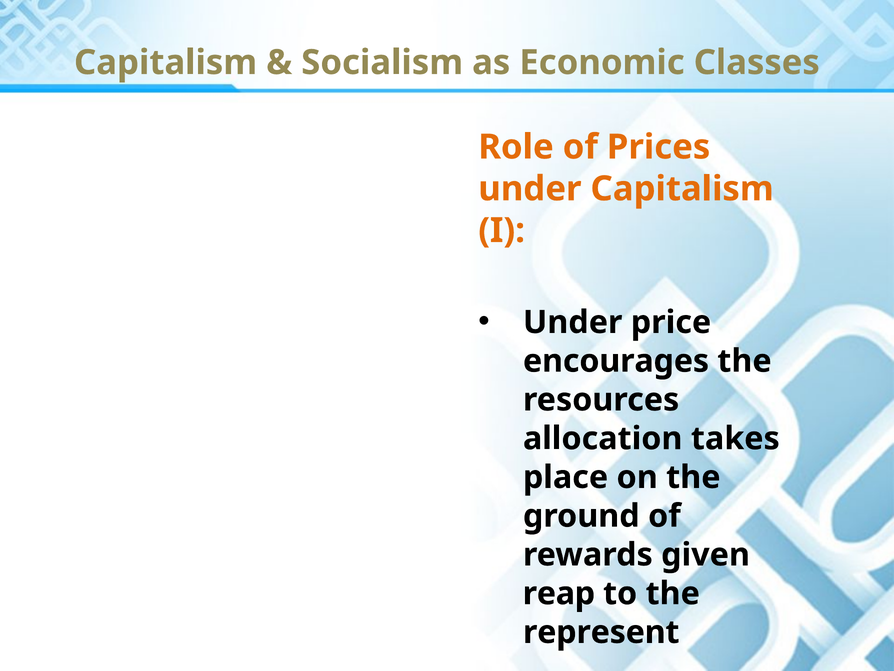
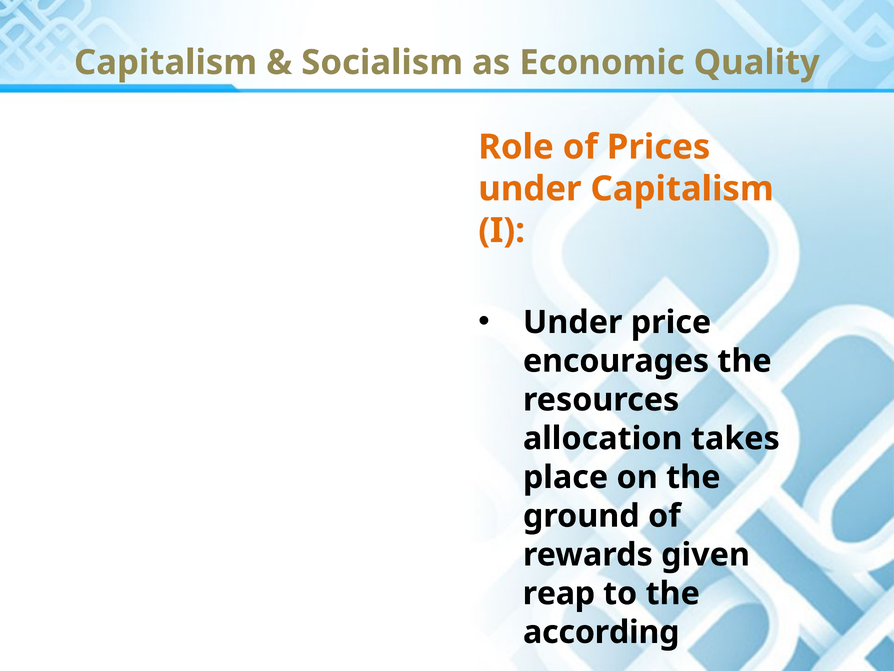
Classes: Classes -> Quality (757, 63)
represent: represent -> according (601, 632)
